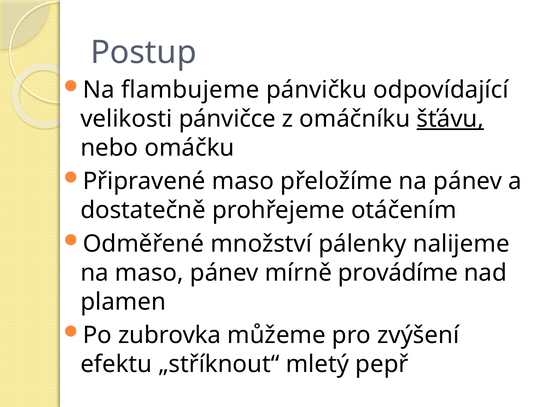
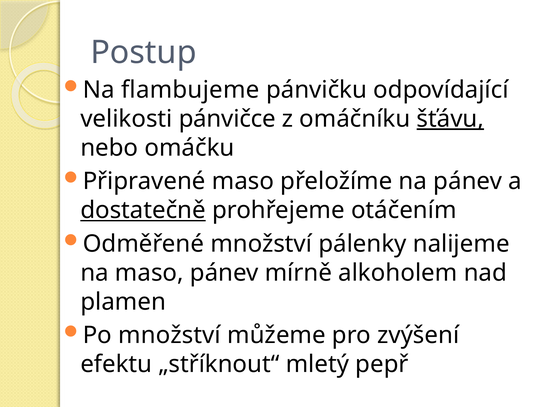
dostatečně underline: none -> present (143, 210)
provádíme: provádíme -> alkoholem (398, 272)
Po zubrovka: zubrovka -> množství (170, 335)
